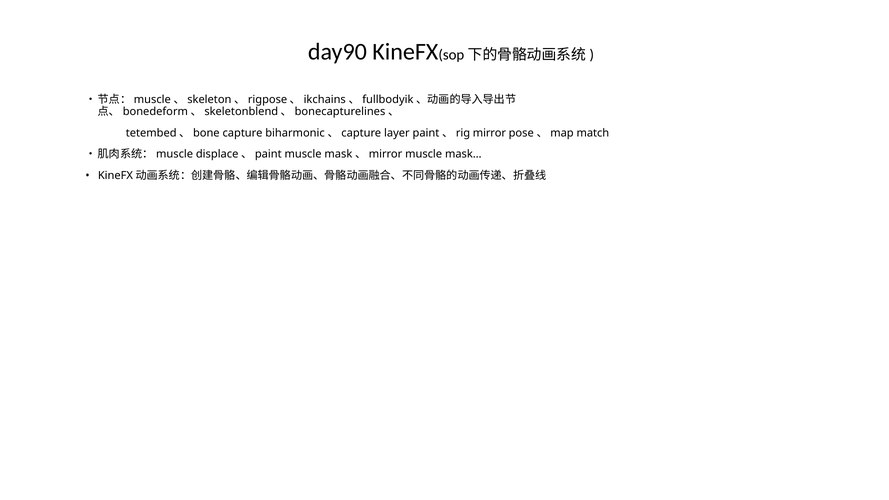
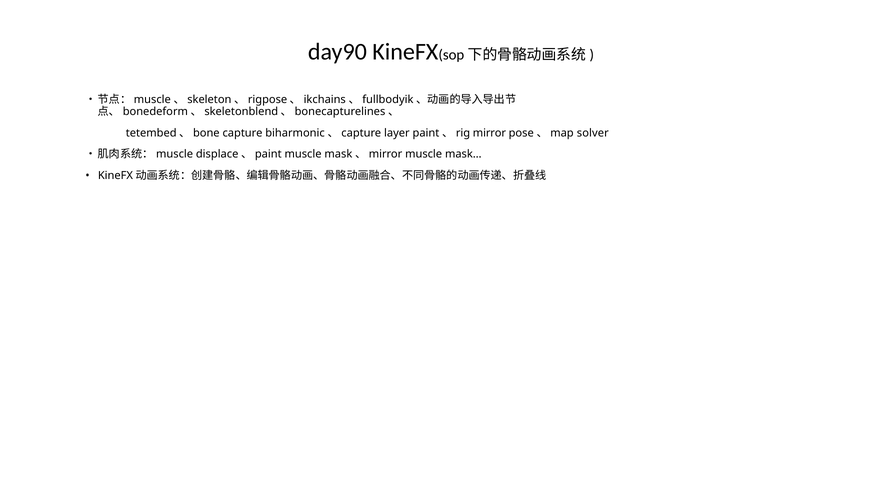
match: match -> solver (593, 133)
